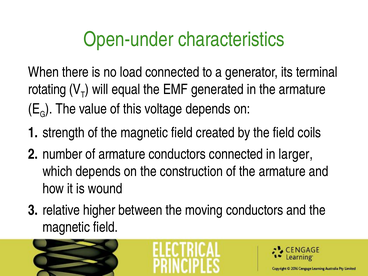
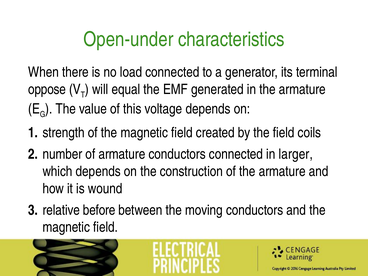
rotating: rotating -> oppose (47, 89)
higher: higher -> before (99, 210)
